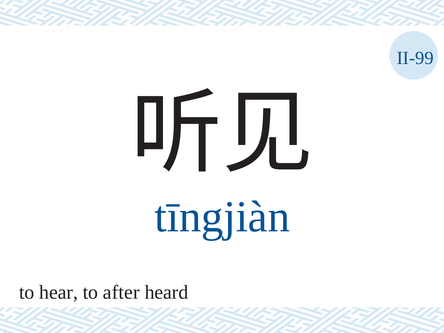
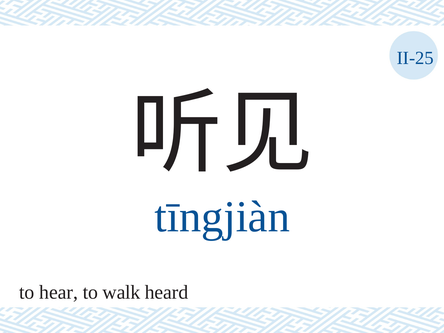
II-99: II-99 -> II-25 (415, 58)
after: after -> walk (122, 292)
